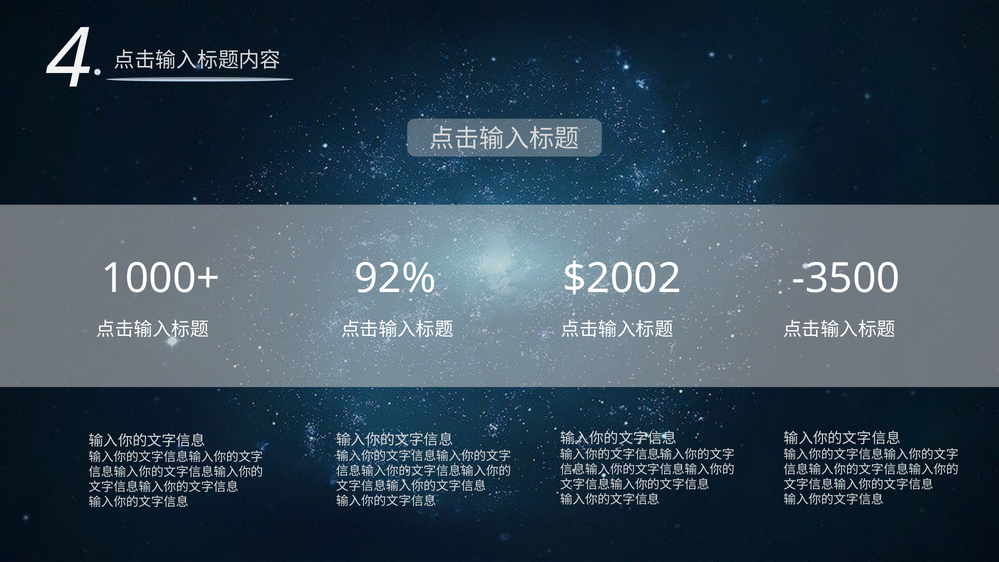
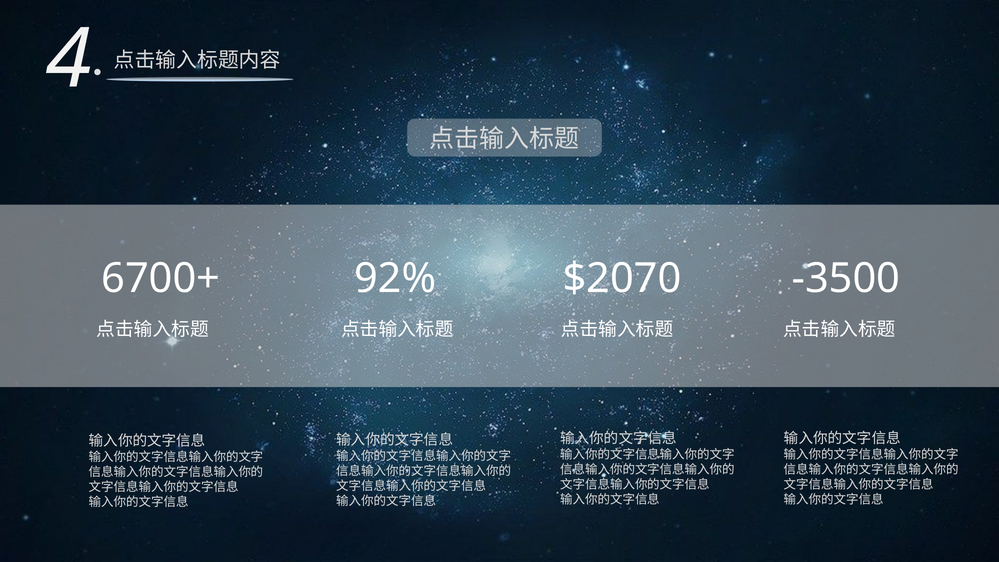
1000+: 1000+ -> 6700+ (161, 278)
$2002: $2002 -> $2070 (622, 278)
